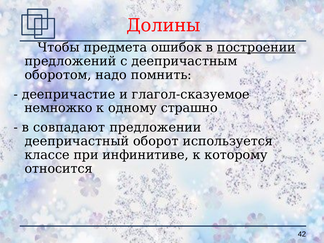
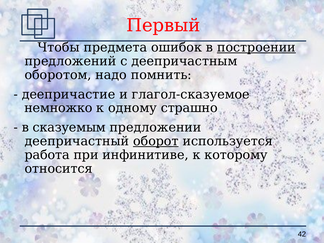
Долины: Долины -> Первый (163, 26)
совпадают: совпадают -> сказуемым (69, 128)
оборот underline: none -> present (156, 141)
классе: классе -> работа (47, 155)
